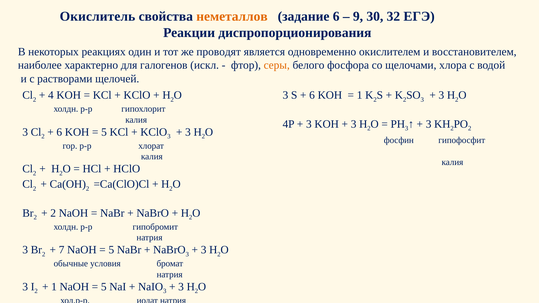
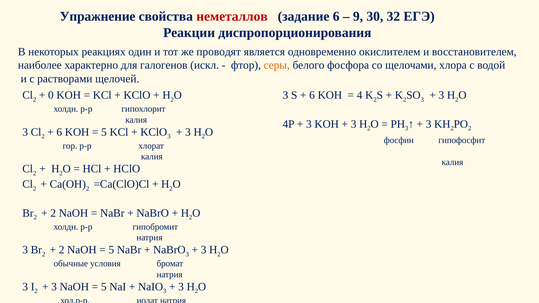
Окислитель: Окислитель -> Упражнение (98, 17)
неметаллов colour: orange -> red (232, 17)
4: 4 -> 0 (51, 95)
1: 1 -> 4 (360, 95)
7: 7 -> 2 (62, 250)
1: 1 -> 3 (54, 287)
